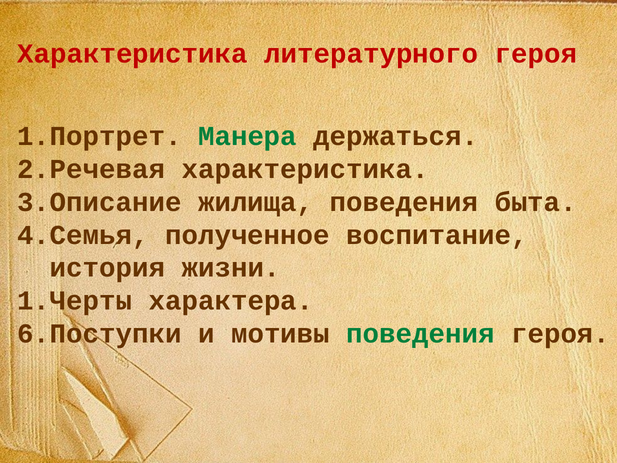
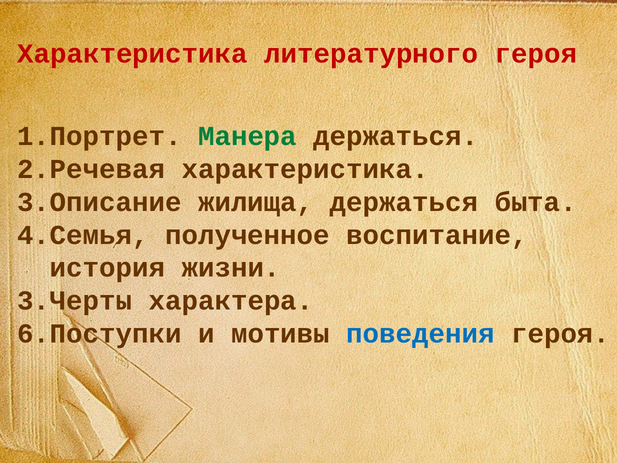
жилища поведения: поведения -> держаться (404, 202)
1.Черты: 1.Черты -> 3.Черты (75, 301)
поведения colour: green -> blue (420, 334)
